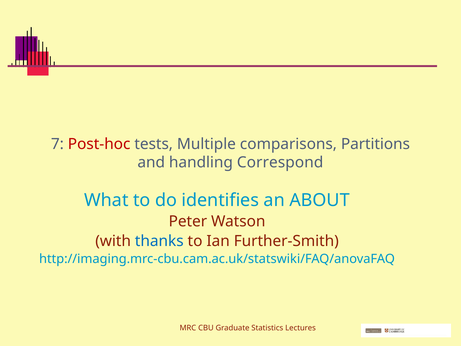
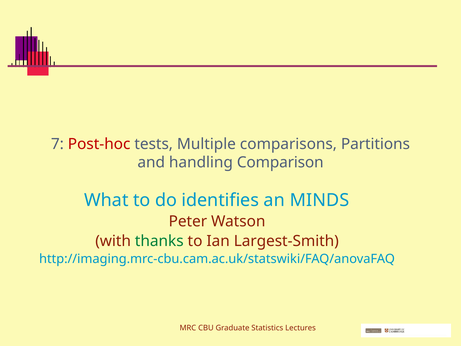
Correspond: Correspond -> Comparison (280, 162)
ABOUT: ABOUT -> MINDS (319, 200)
thanks colour: blue -> green (159, 241)
Further-Smith: Further-Smith -> Largest-Smith (286, 241)
